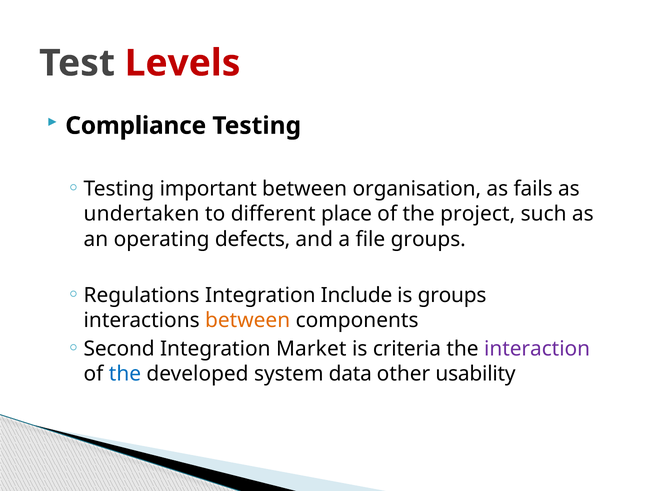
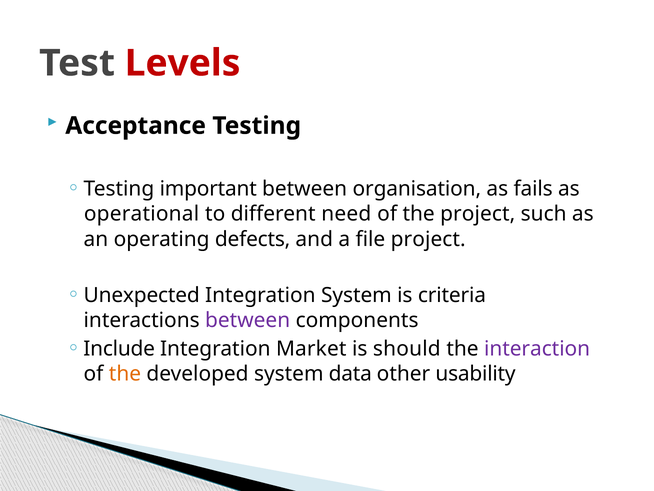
Compliance: Compliance -> Acceptance (136, 126)
undertaken: undertaken -> operational (142, 214)
place: place -> need (346, 214)
file groups: groups -> project (428, 239)
Regulations: Regulations -> Unexpected (142, 295)
Integration Include: Include -> System (356, 295)
is groups: groups -> criteria (452, 295)
between colour: orange -> purple (248, 320)
Second: Second -> Include (119, 348)
criteria: criteria -> should (407, 348)
the colour: blue -> orange (125, 373)
